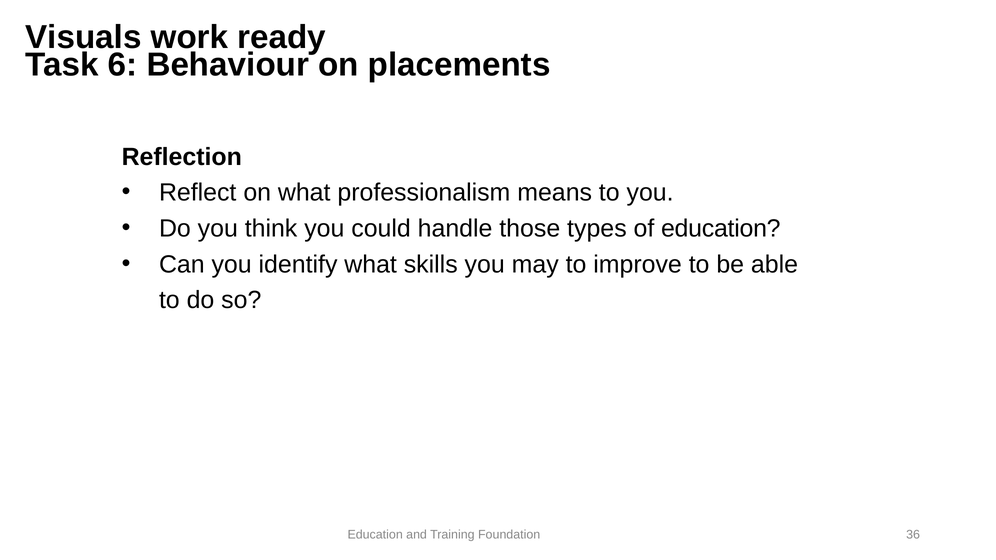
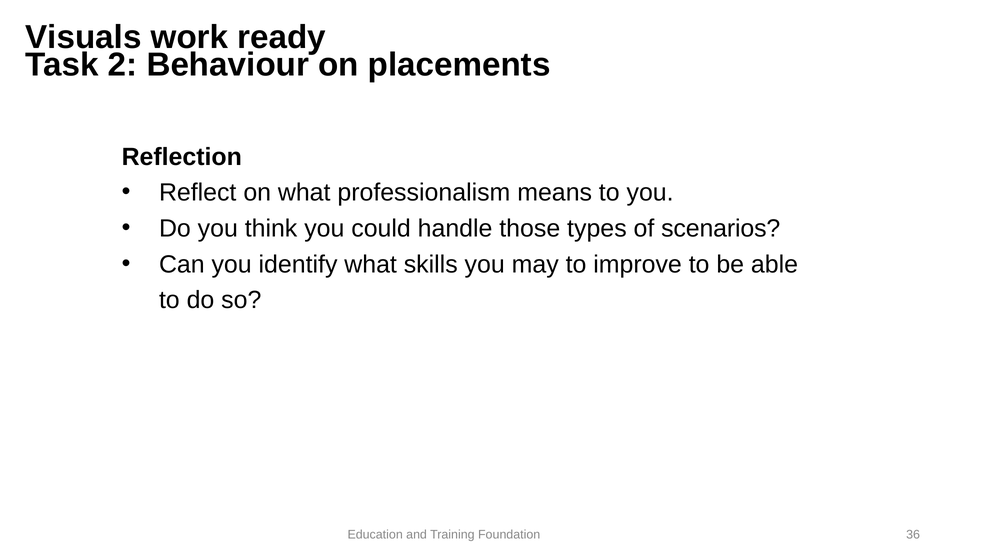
6: 6 -> 2 (123, 65)
of education: education -> scenarios (721, 229)
